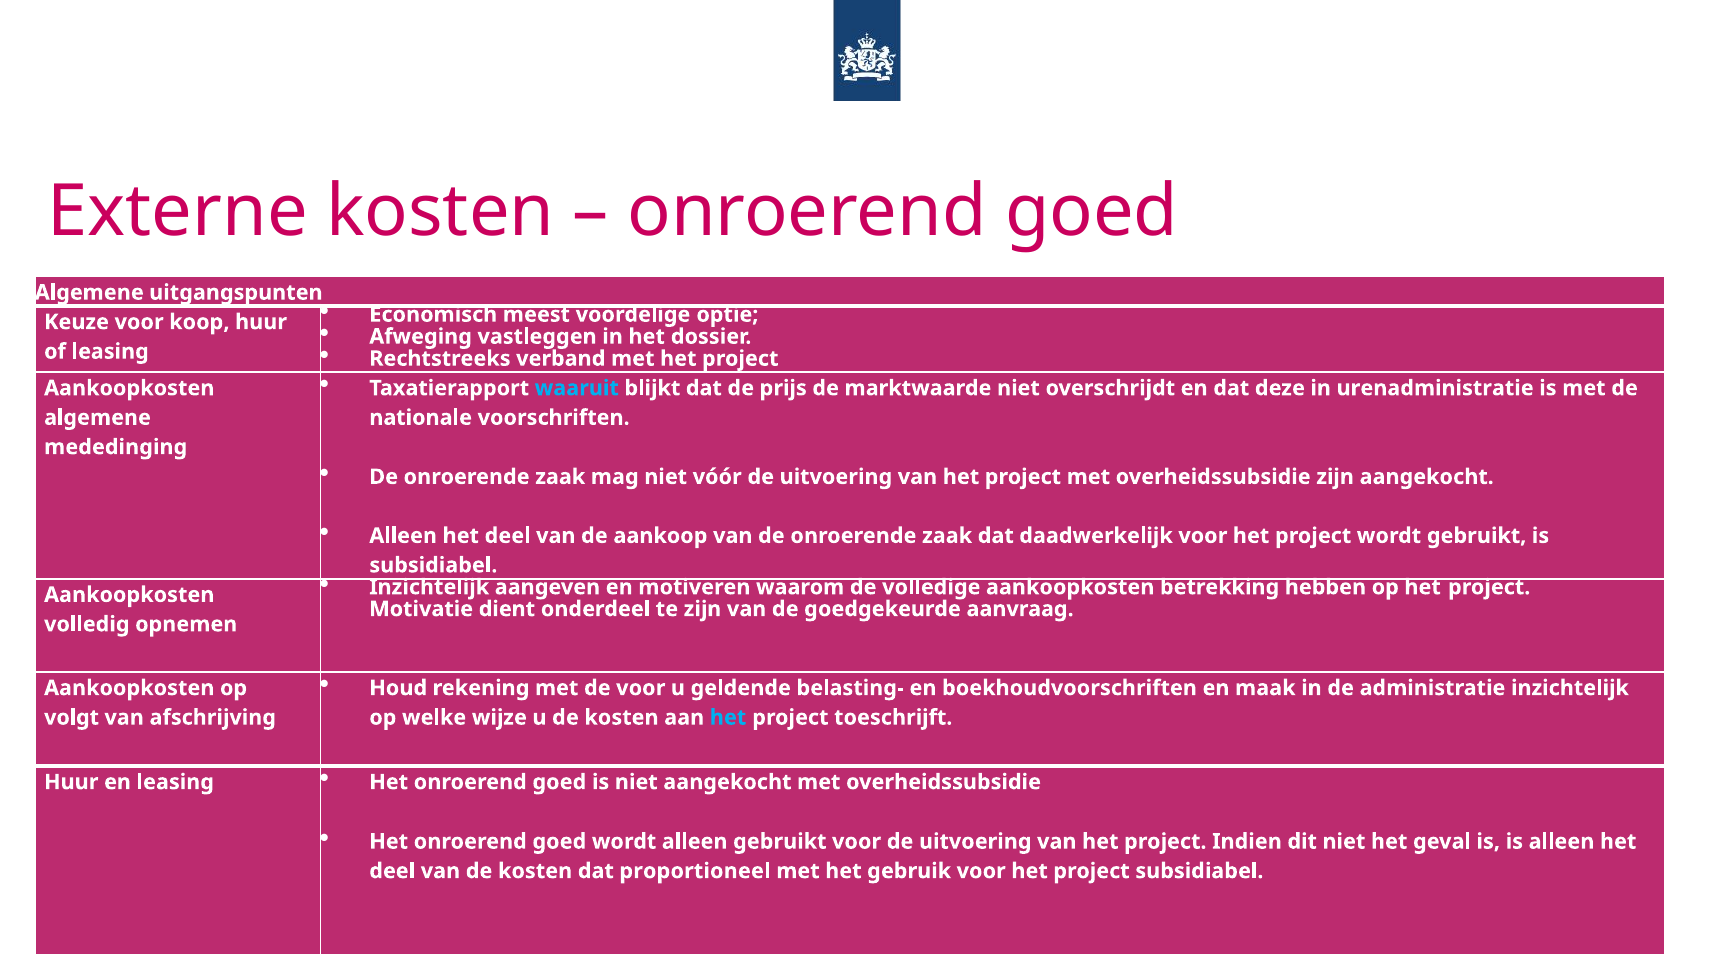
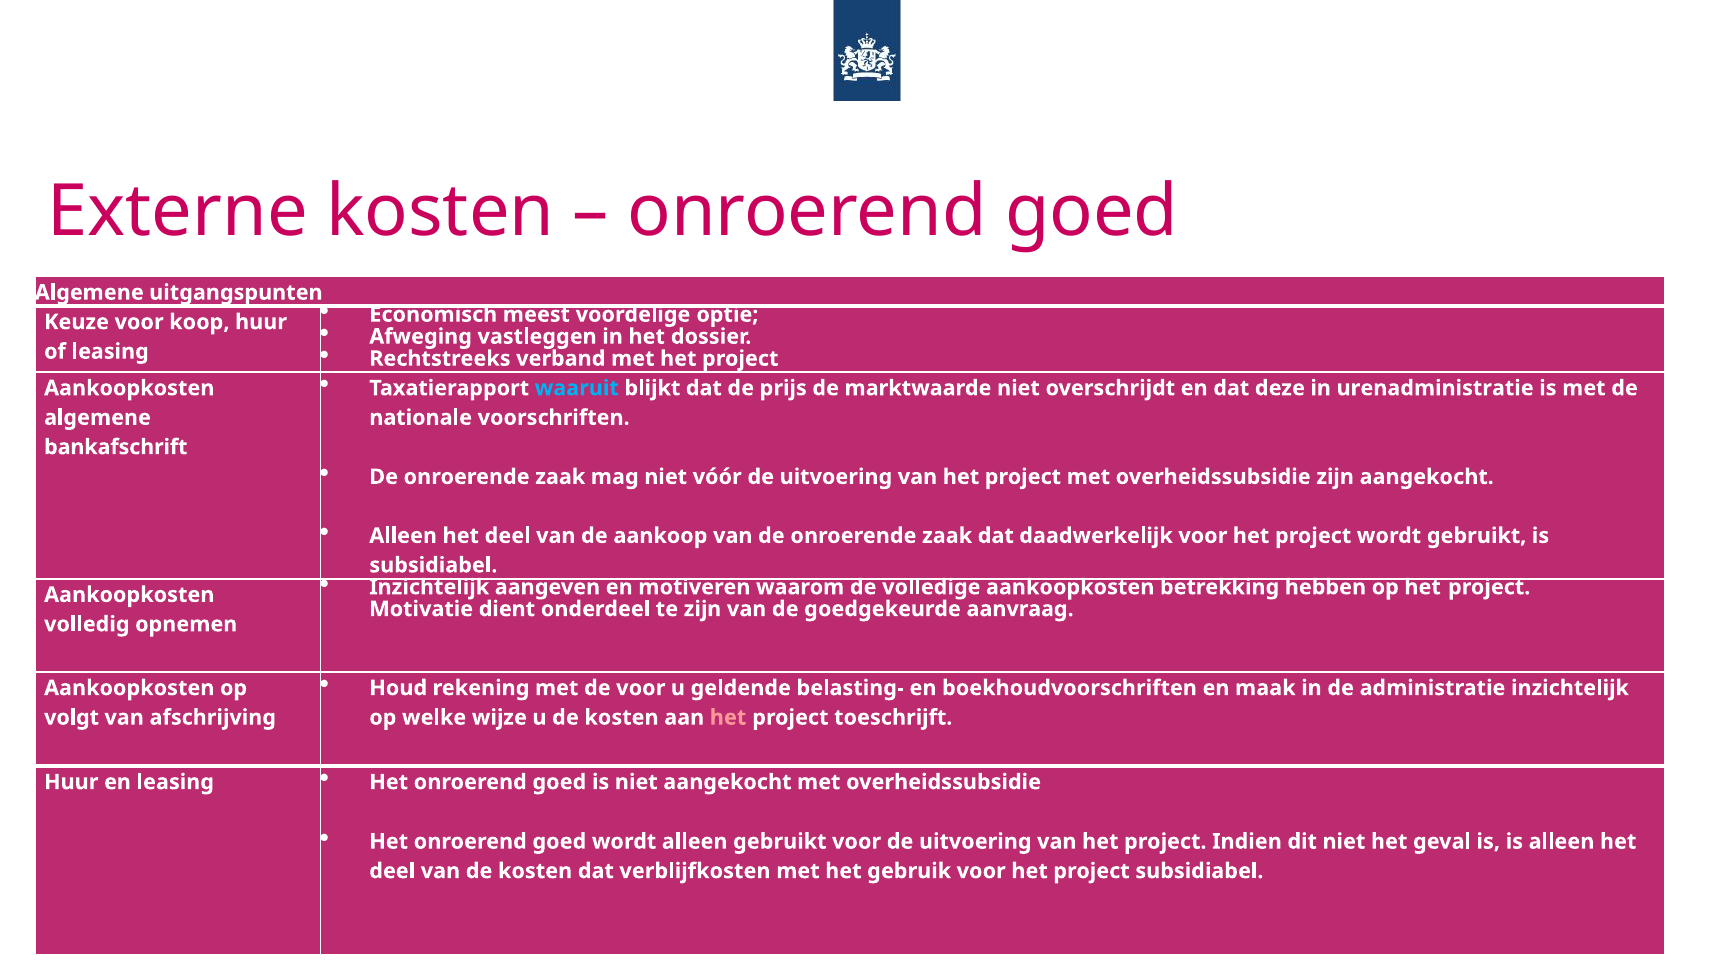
mededinging: mededinging -> bankafschrift (116, 447)
het colour: light blue -> pink (728, 717)
proportioneel: proportioneel -> verblijfkosten (695, 871)
